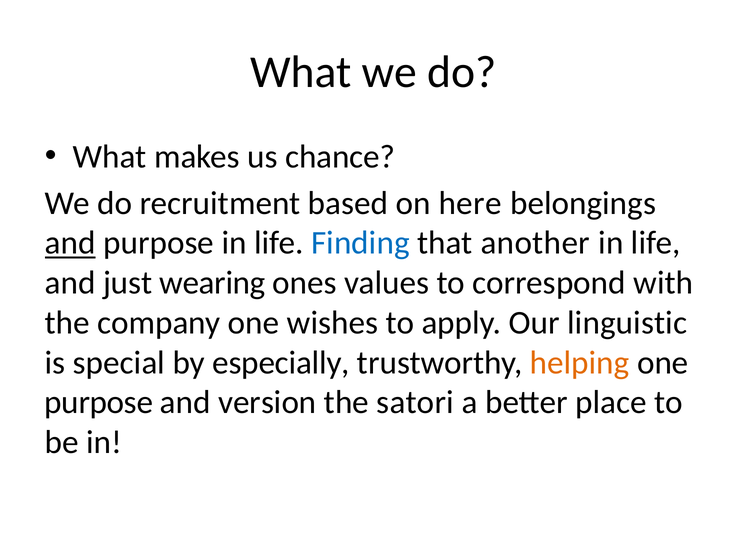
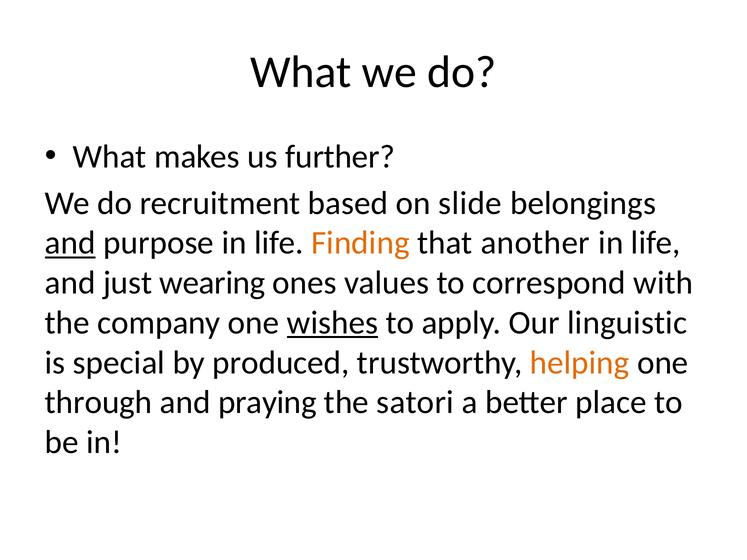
chance: chance -> further (340, 157)
here: here -> slide (470, 203)
Finding colour: blue -> orange (360, 243)
wishes underline: none -> present (333, 323)
especially: especially -> produced (281, 363)
purpose: purpose -> through (99, 403)
version: version -> praying (267, 403)
